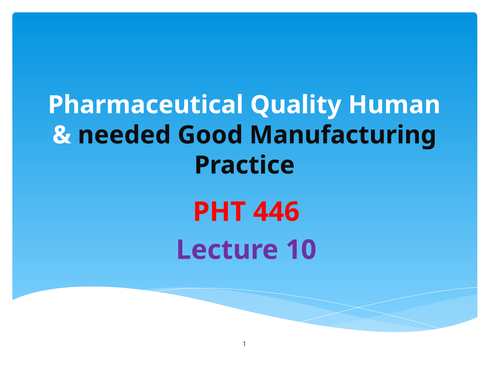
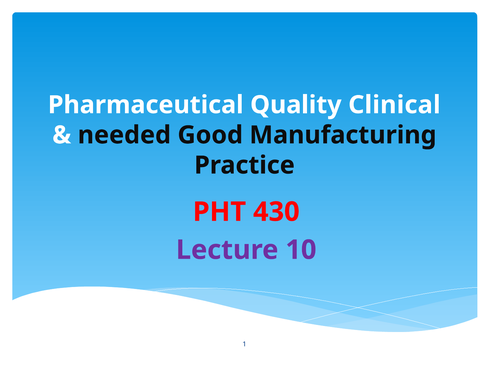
Human: Human -> Clinical (394, 105)
446: 446 -> 430 (276, 212)
